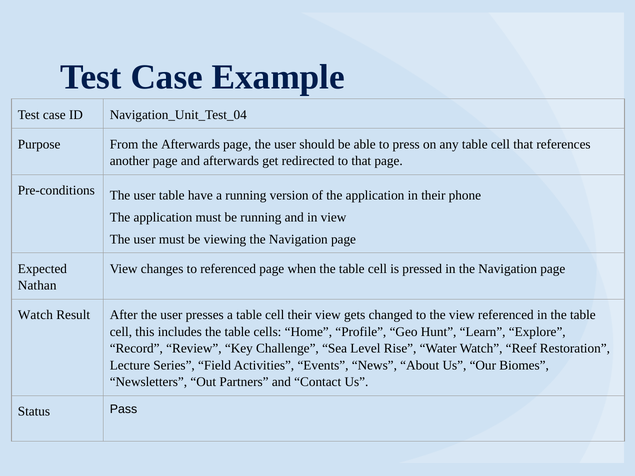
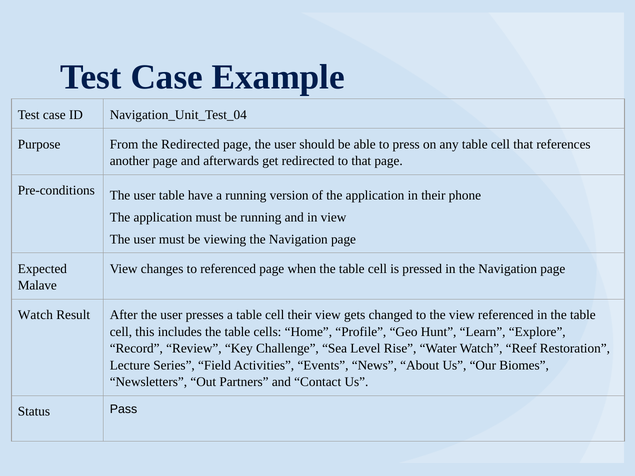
the Afterwards: Afterwards -> Redirected (190, 144)
Nathan: Nathan -> Malave (37, 286)
